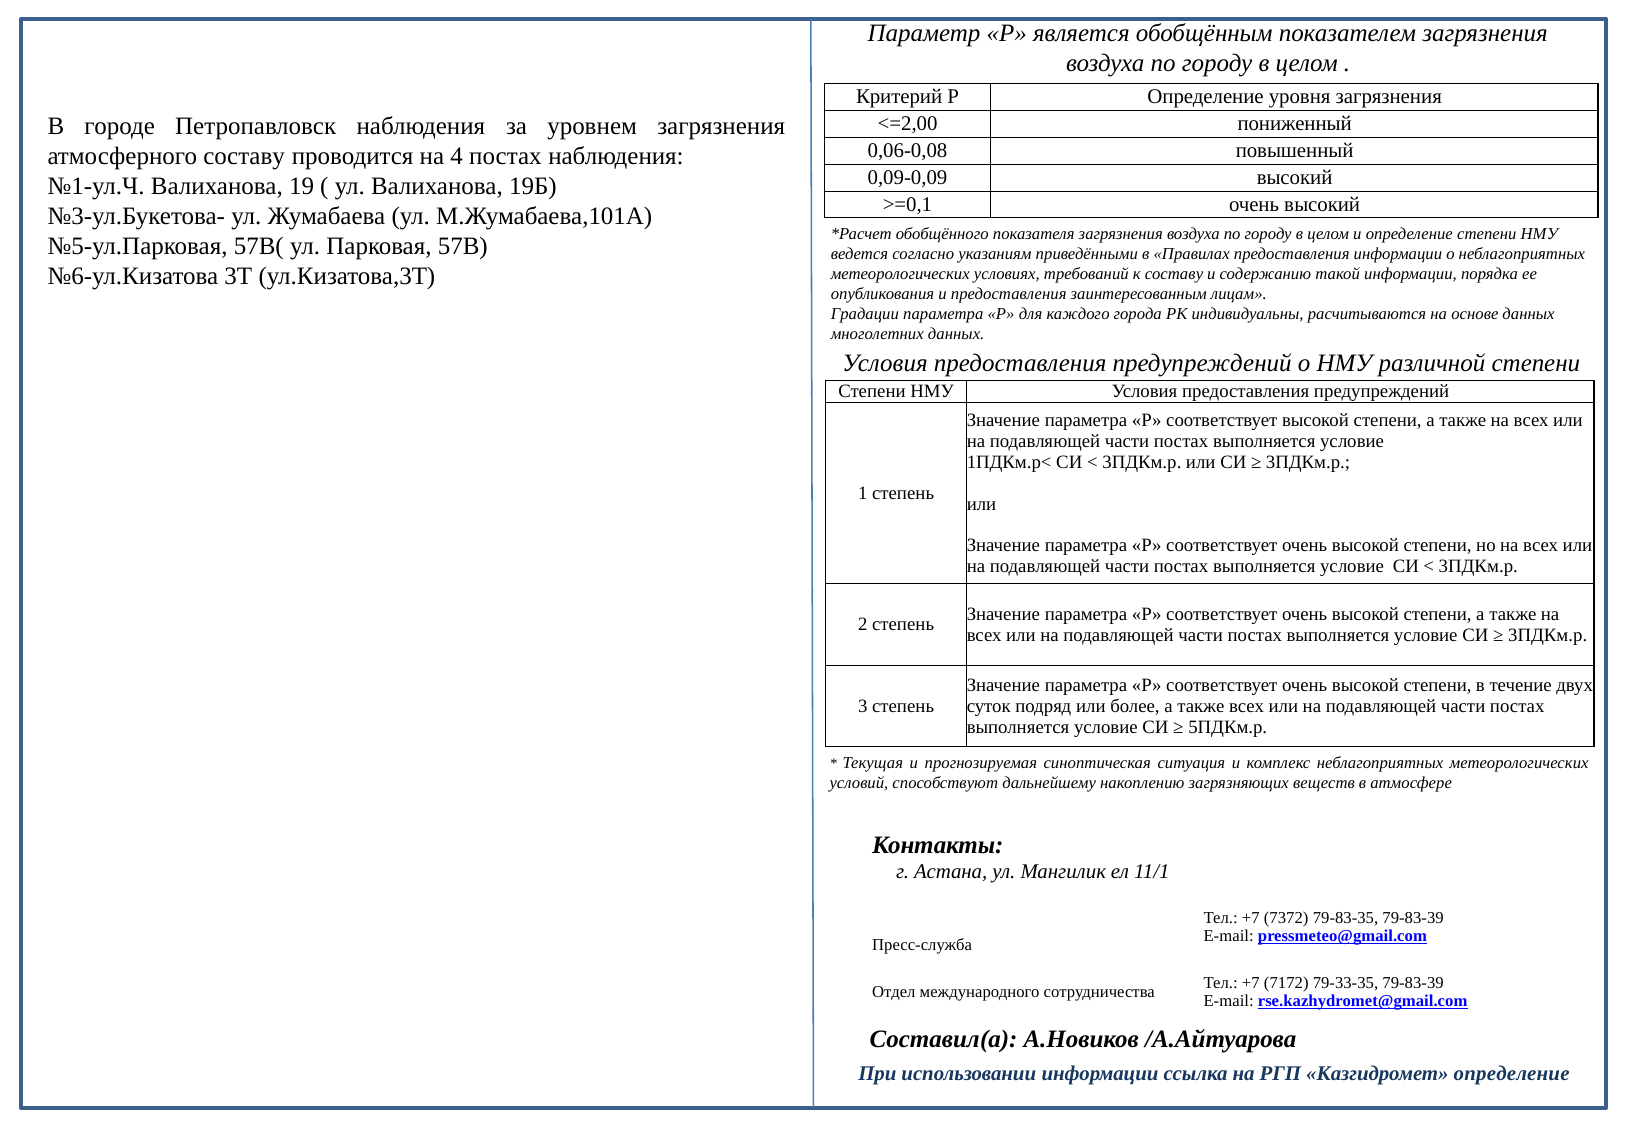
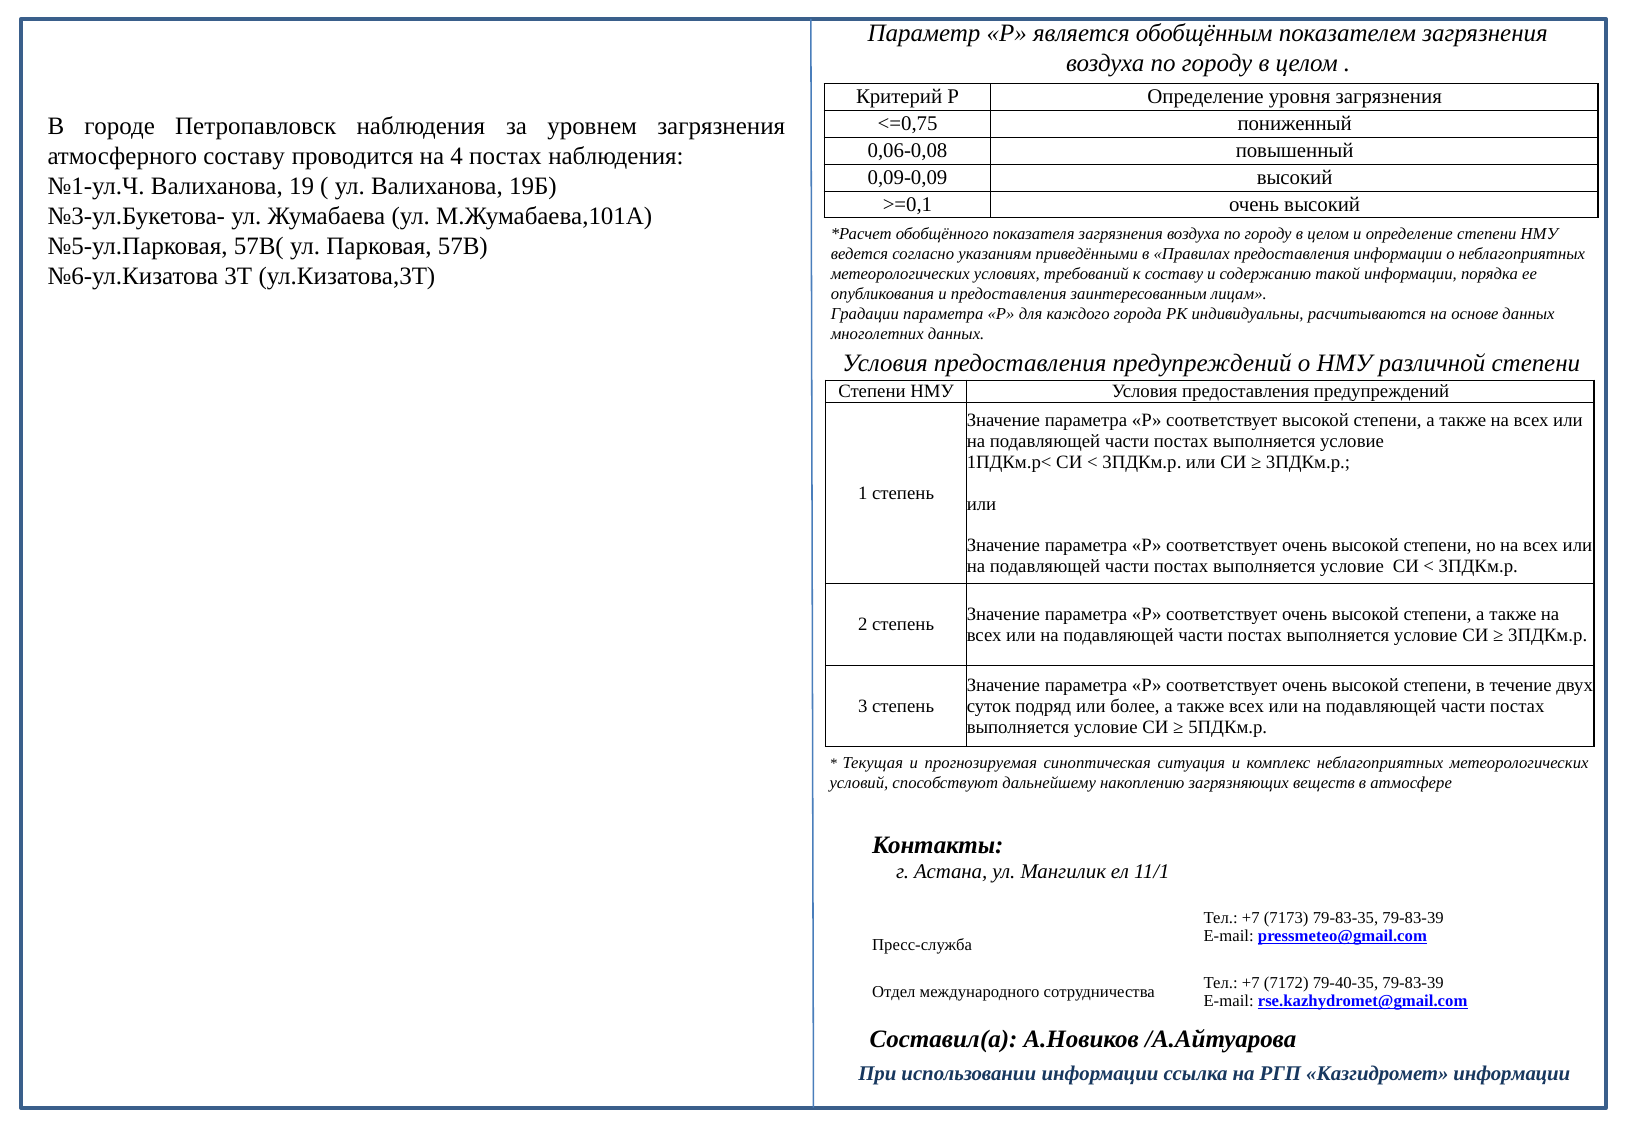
<=2,00: <=2,00 -> <=0,75 (908, 124)
7372: 7372 -> 7173 (1286, 917)
79-33-35: 79-33-35 -> 79-40-35 (1345, 982)
Казгидромет определение: определение -> информации (1512, 1073)
